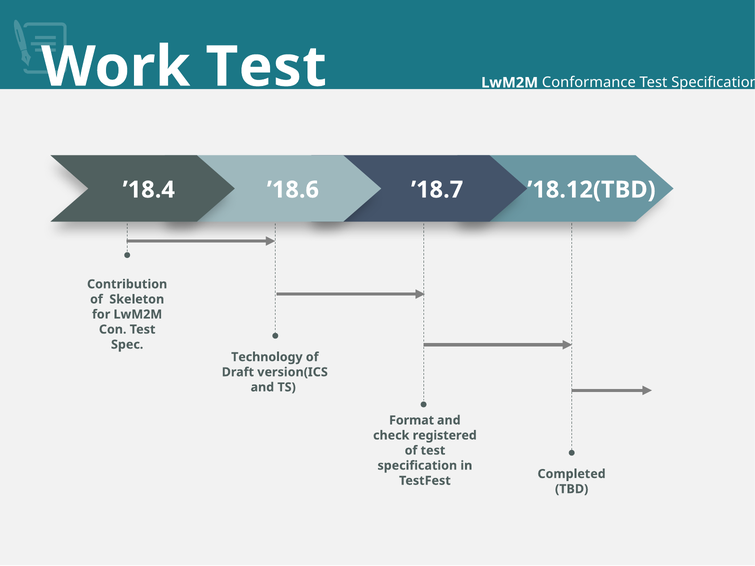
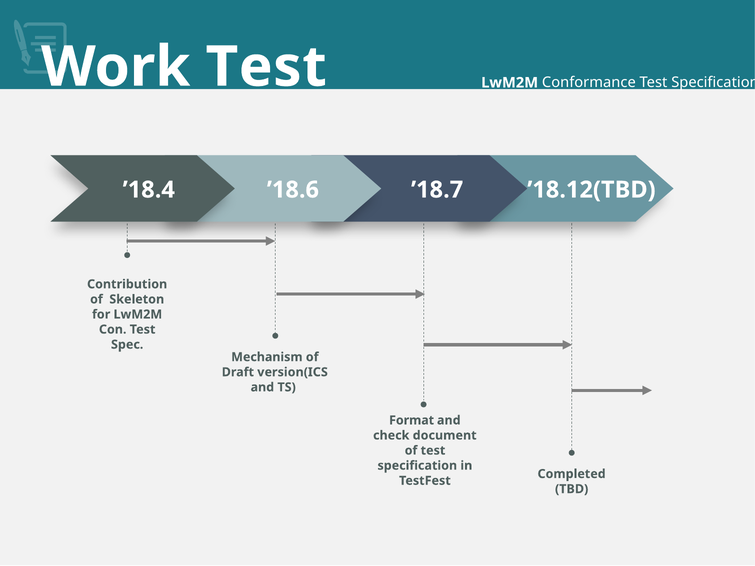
Technology: Technology -> Mechanism (267, 357)
registered: registered -> document (445, 436)
